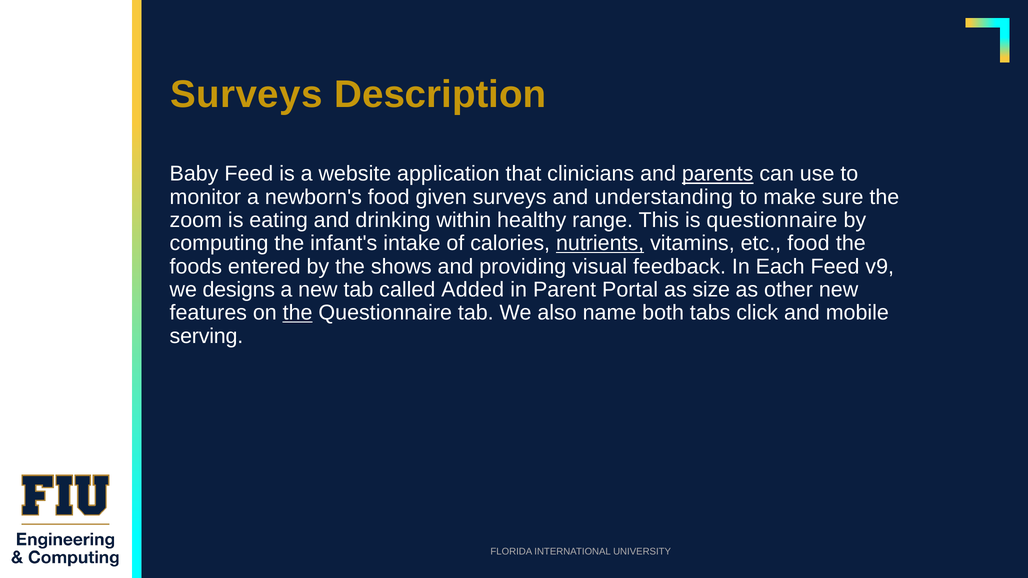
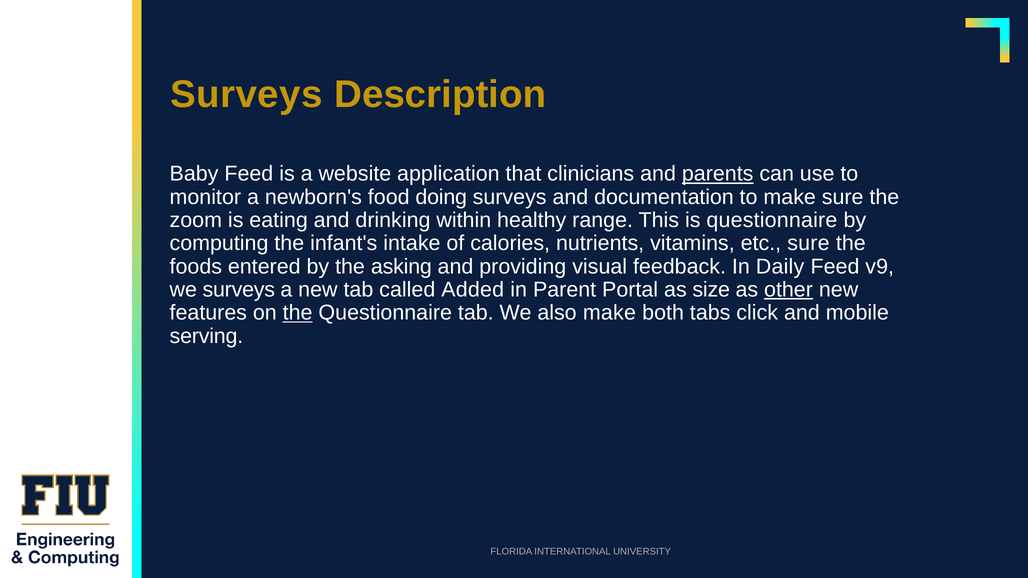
given: given -> doing (441, 197)
understanding: understanding -> documentation (664, 197)
nutrients underline: present -> none (600, 243)
etc food: food -> sure (808, 243)
shows: shows -> asking (401, 267)
Each: Each -> Daily (780, 267)
we designs: designs -> surveys (239, 290)
other underline: none -> present (789, 290)
also name: name -> make (609, 313)
